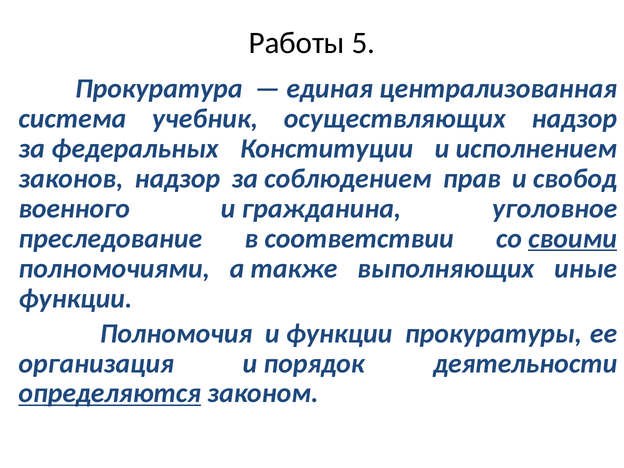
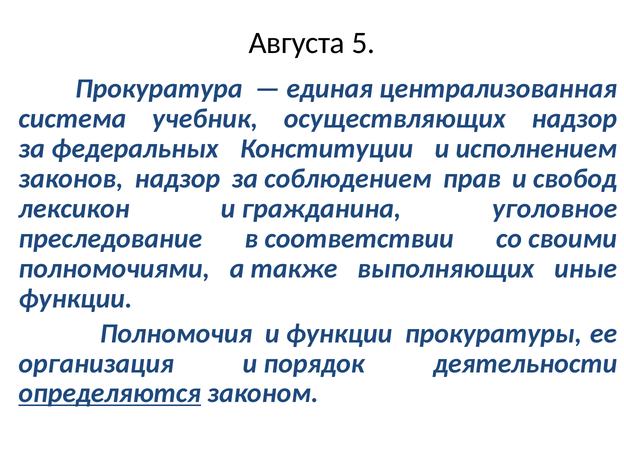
Работы: Работы -> Августа (297, 43)
военного: военного -> лексикон (74, 209)
своими underline: present -> none (573, 238)
